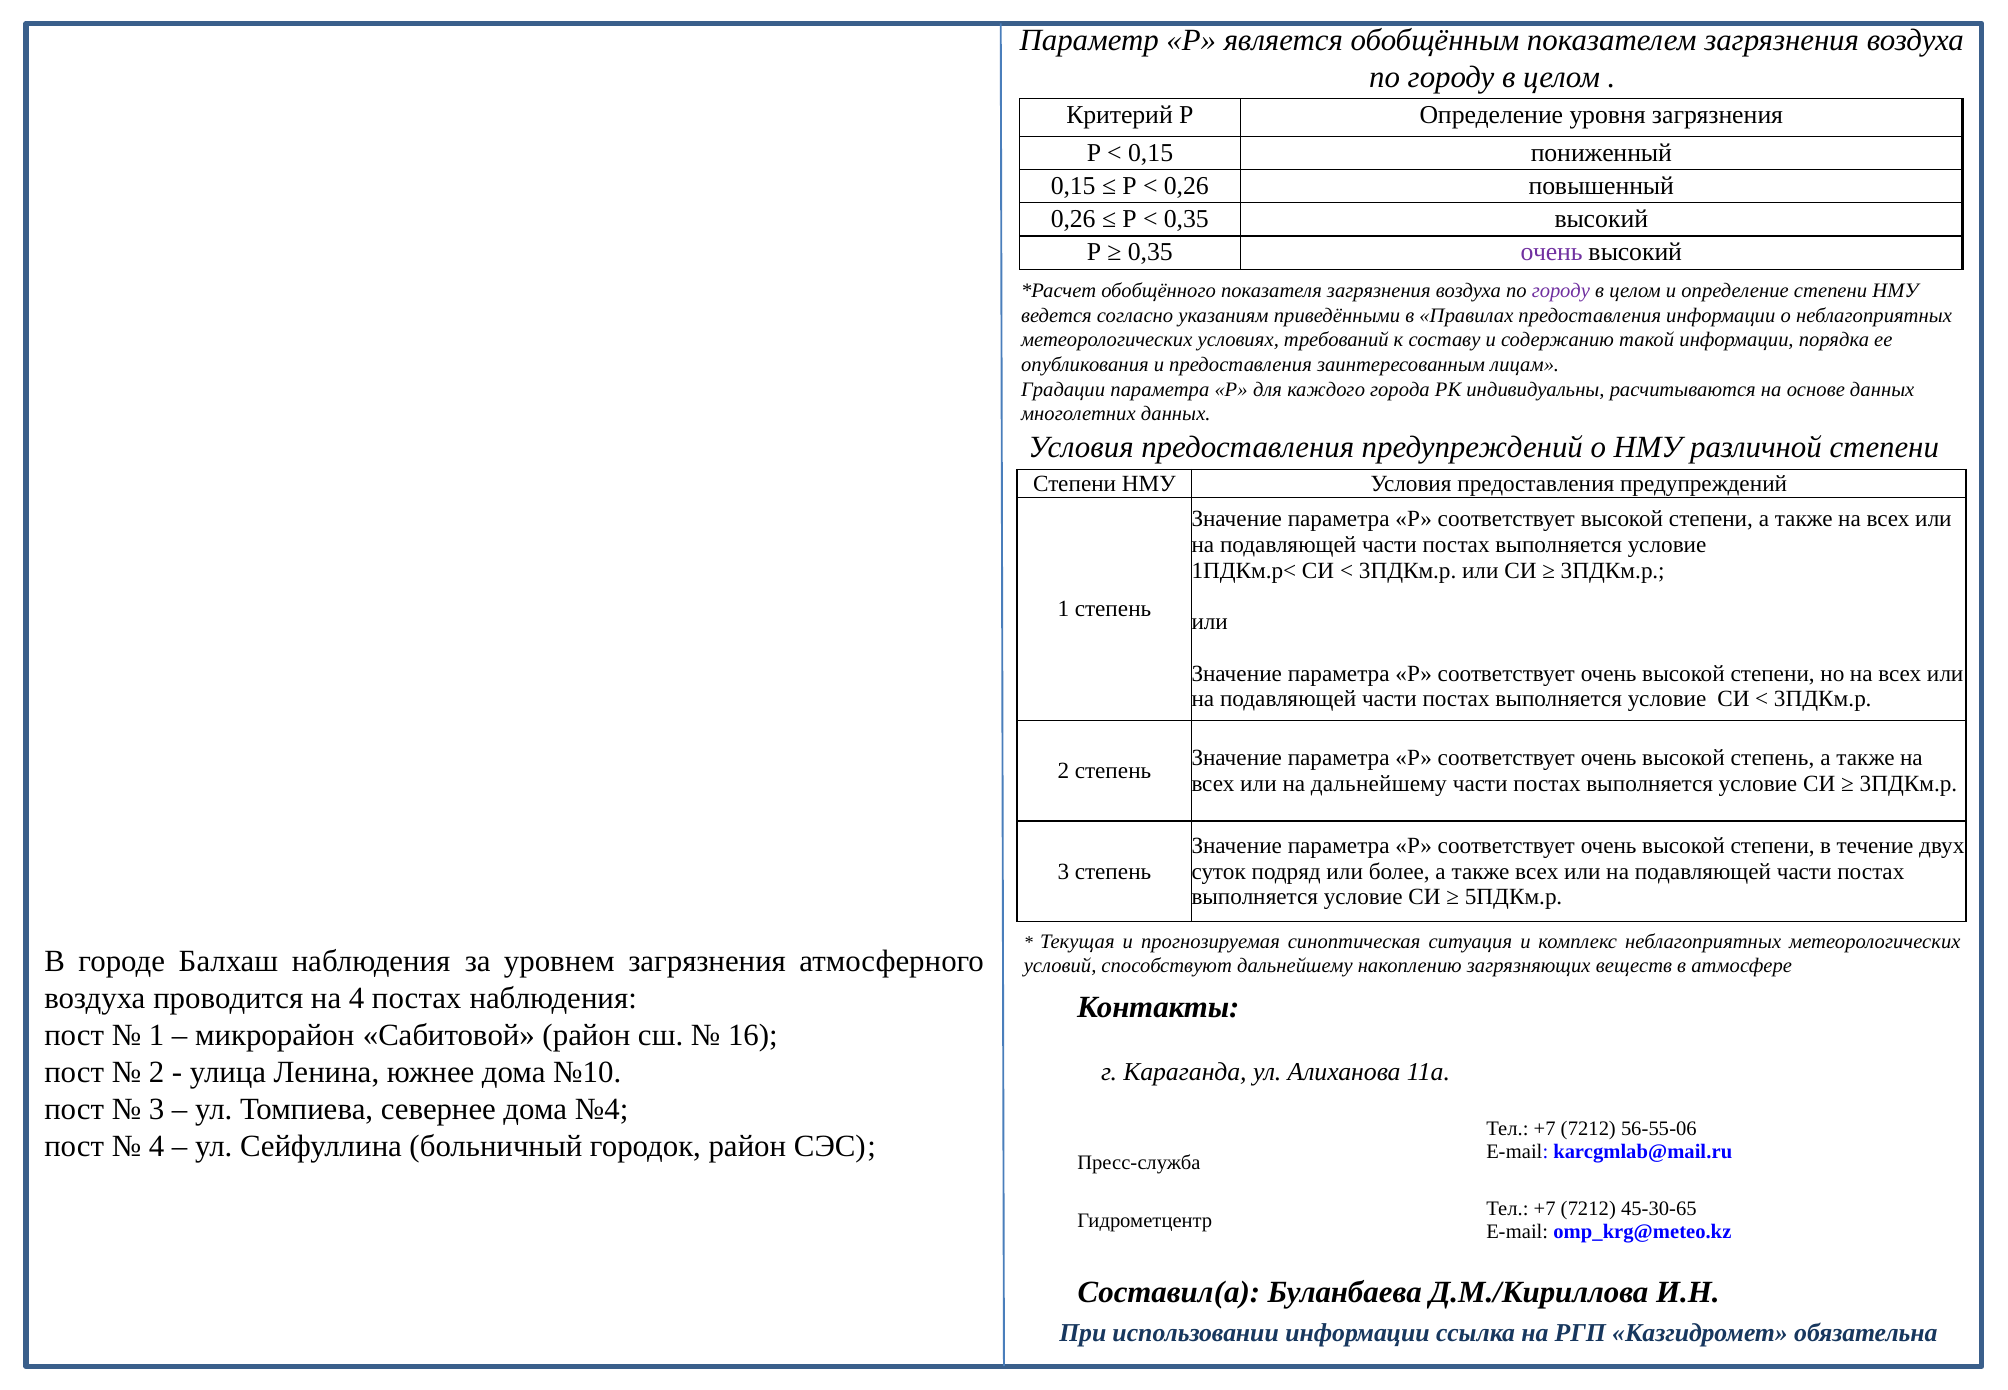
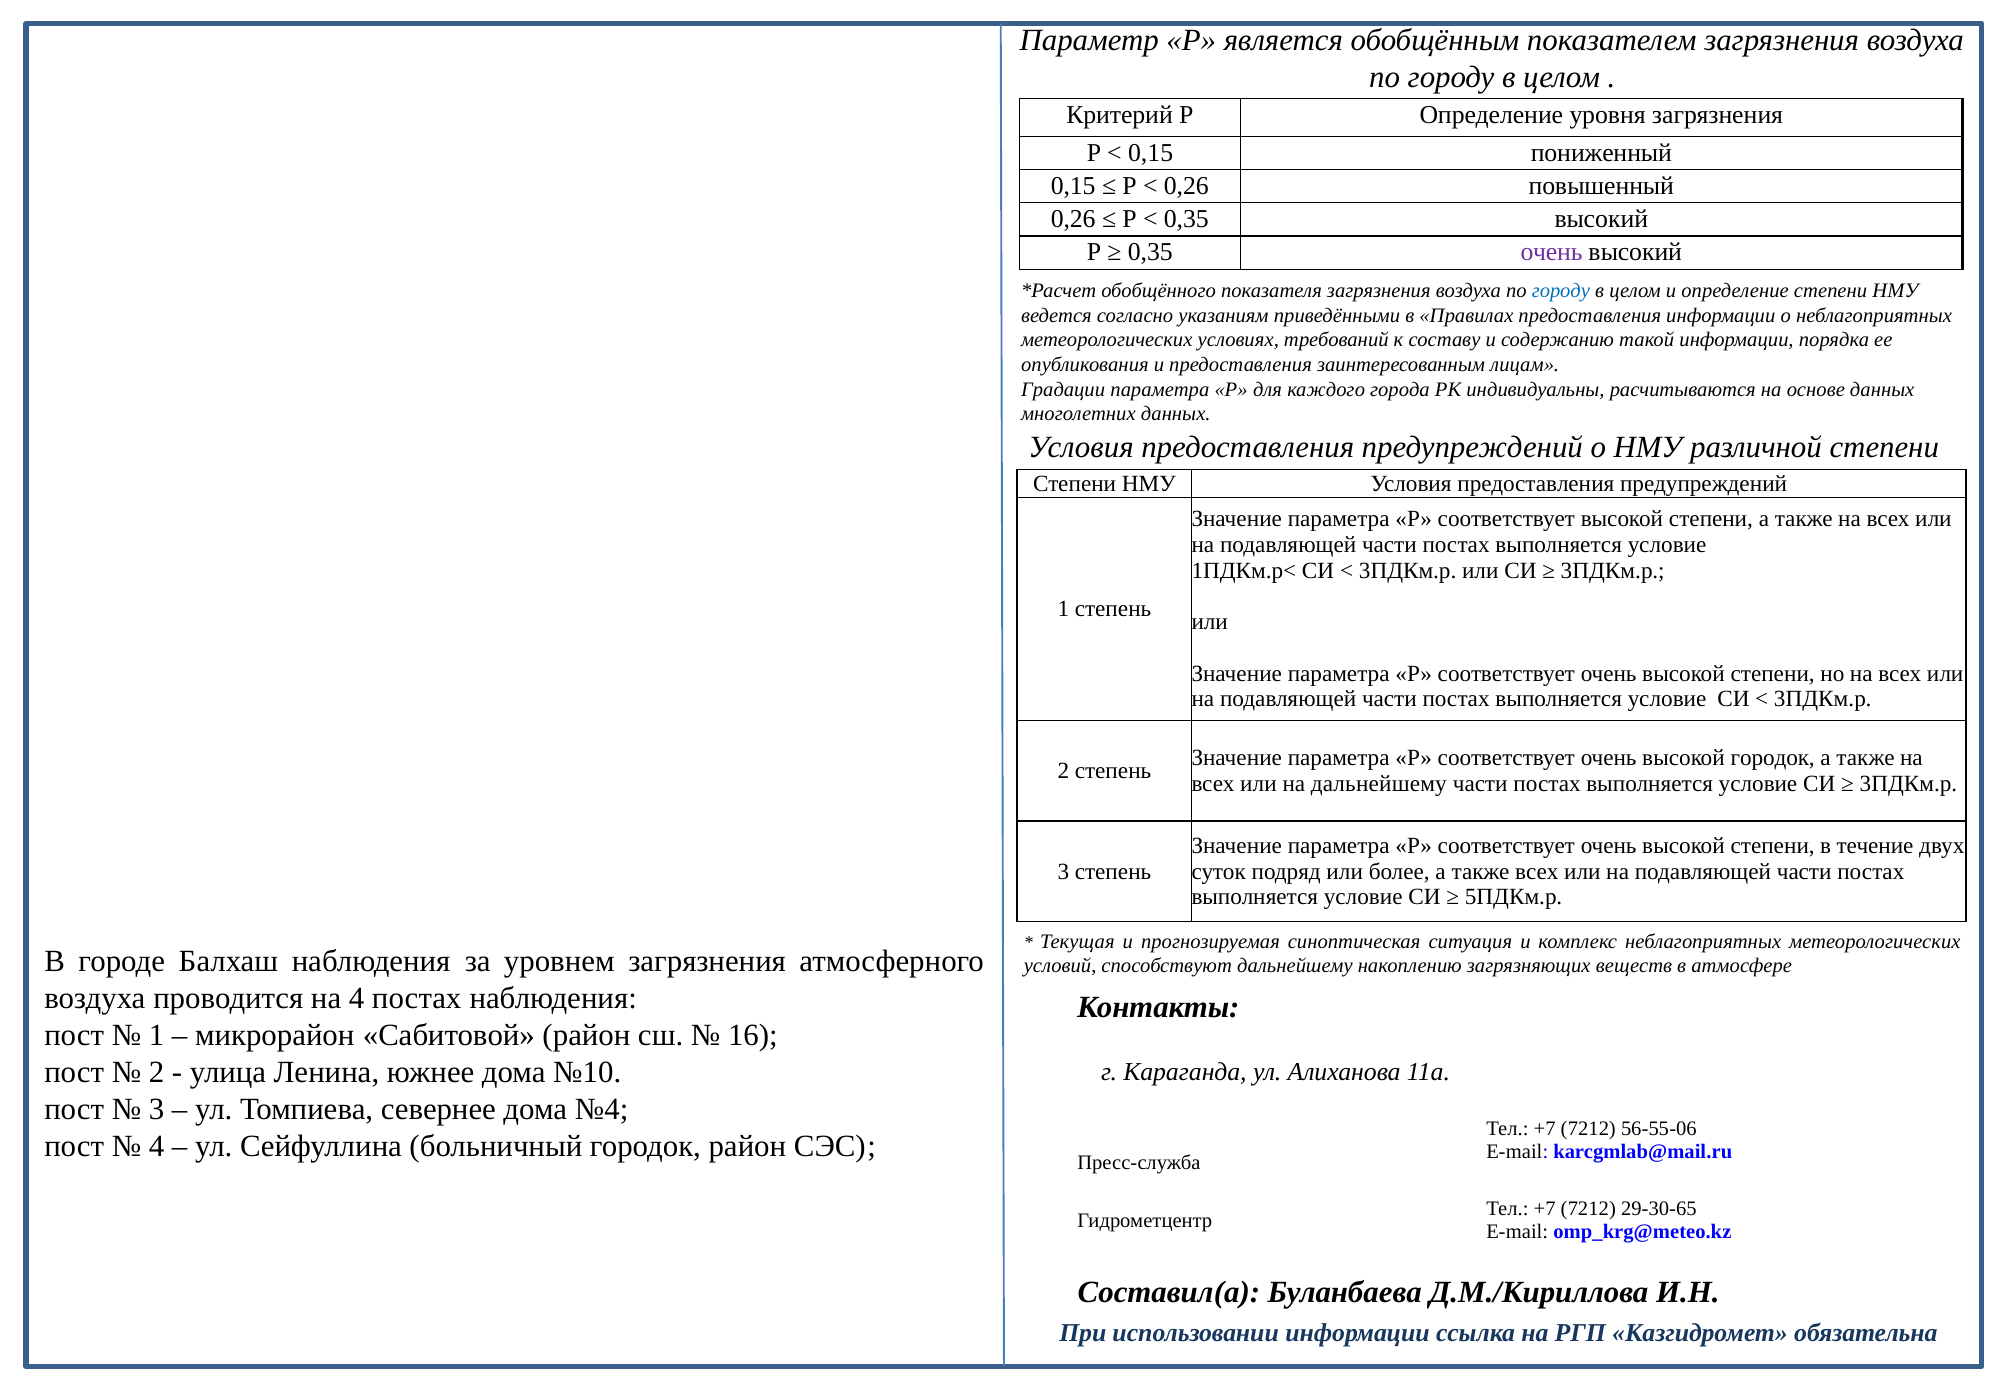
городу colour: purple -> blue (1561, 291)
высокой степень: степень -> городок (1773, 758)
45-30-65: 45-30-65 -> 29-30-65 (1659, 1209)
